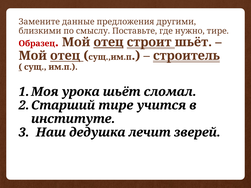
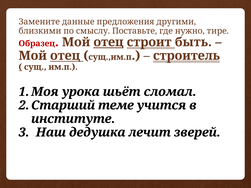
строит шьёт: шьёт -> быть (193, 42)
тире: тире -> теме (116, 105)
